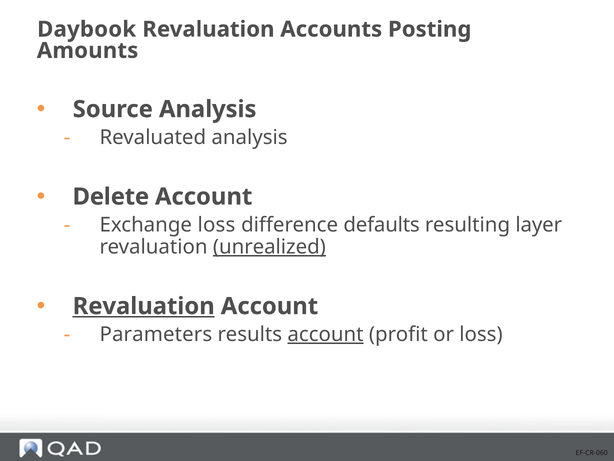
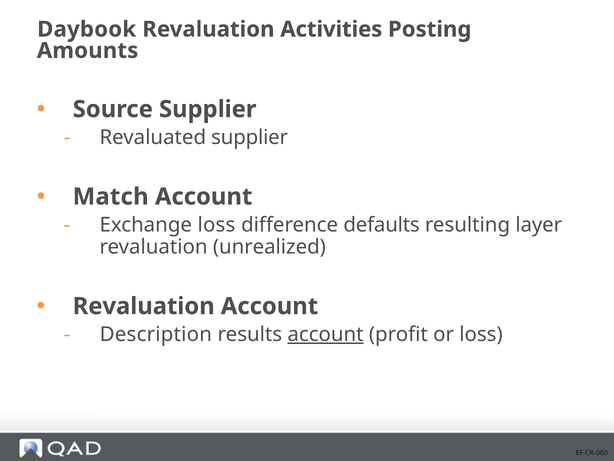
Accounts: Accounts -> Activities (331, 29)
Source Analysis: Analysis -> Supplier (208, 109)
Revaluated analysis: analysis -> supplier (250, 137)
Delete: Delete -> Match (111, 197)
unrealized underline: present -> none (269, 247)
Revaluation underline: present -> none (144, 306)
Parameters: Parameters -> Description (156, 334)
